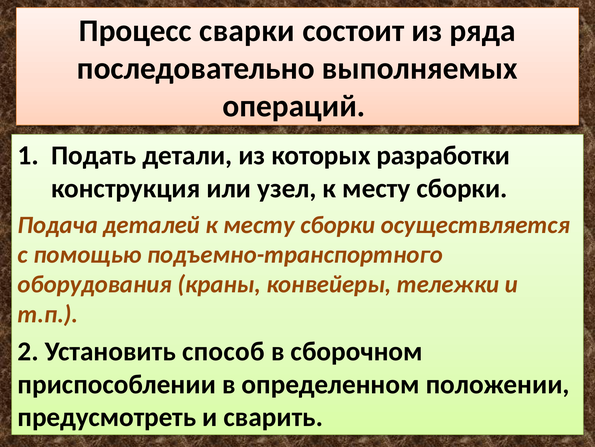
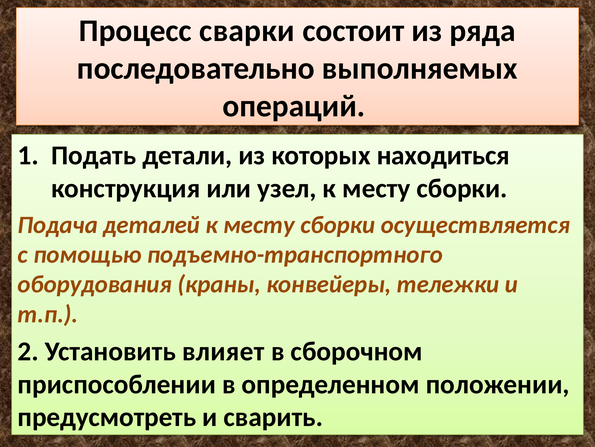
разработки: разработки -> находиться (443, 155)
способ: способ -> влияет (223, 351)
